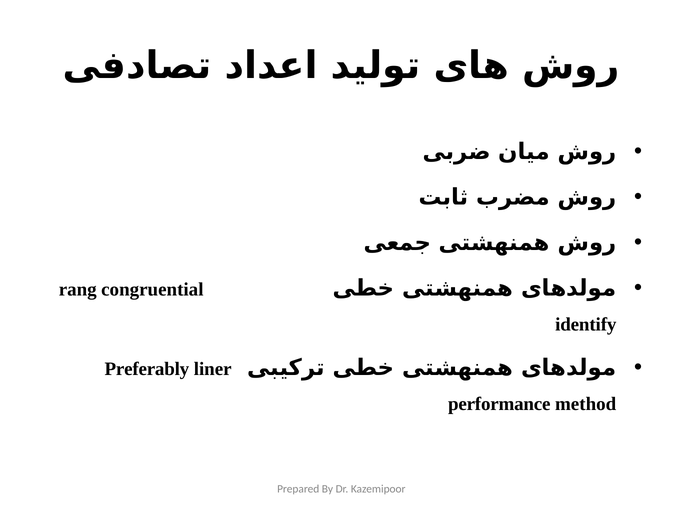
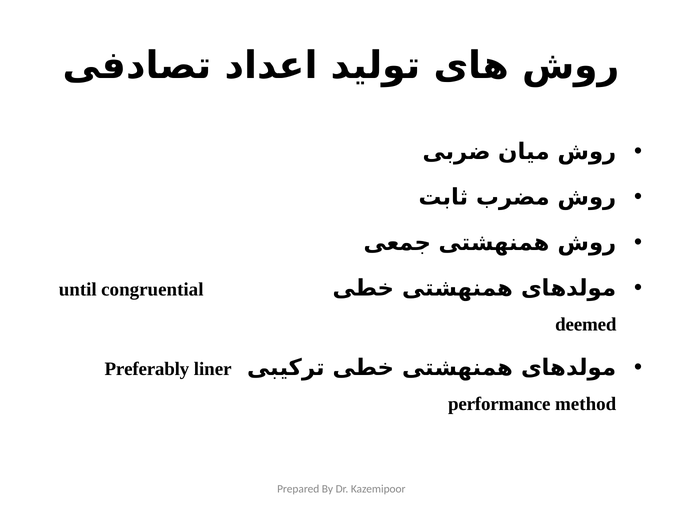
rang: rang -> until (78, 290)
identify: identify -> deemed (586, 325)
